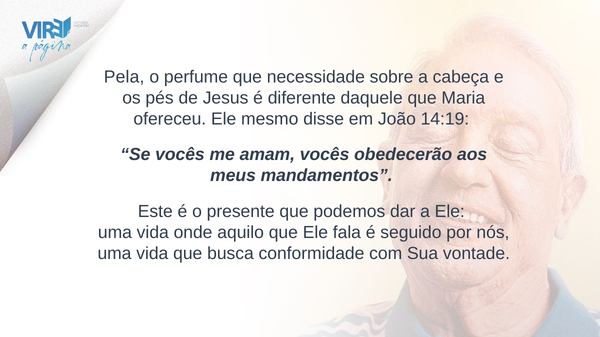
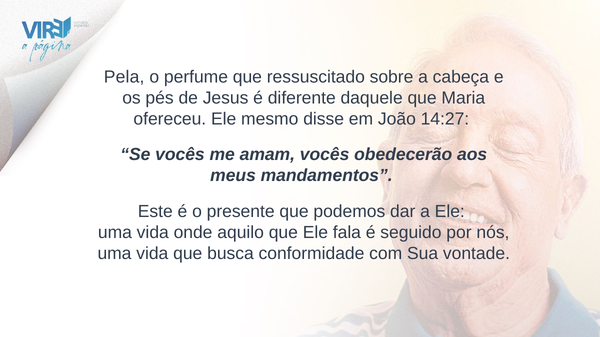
necessidade: necessidade -> ressuscitado (316, 77)
14:19: 14:19 -> 14:27 (445, 119)
